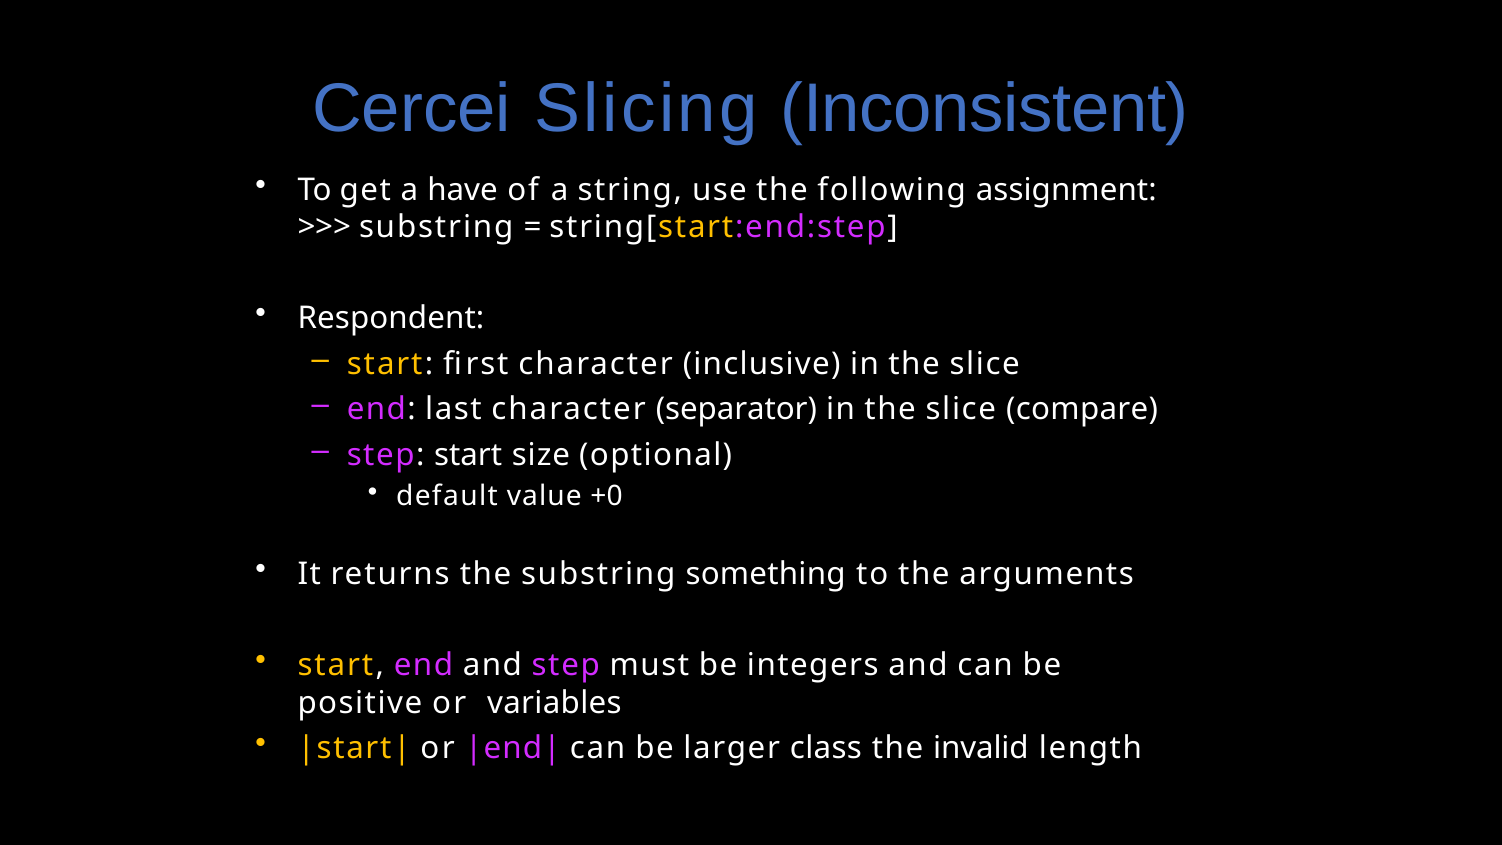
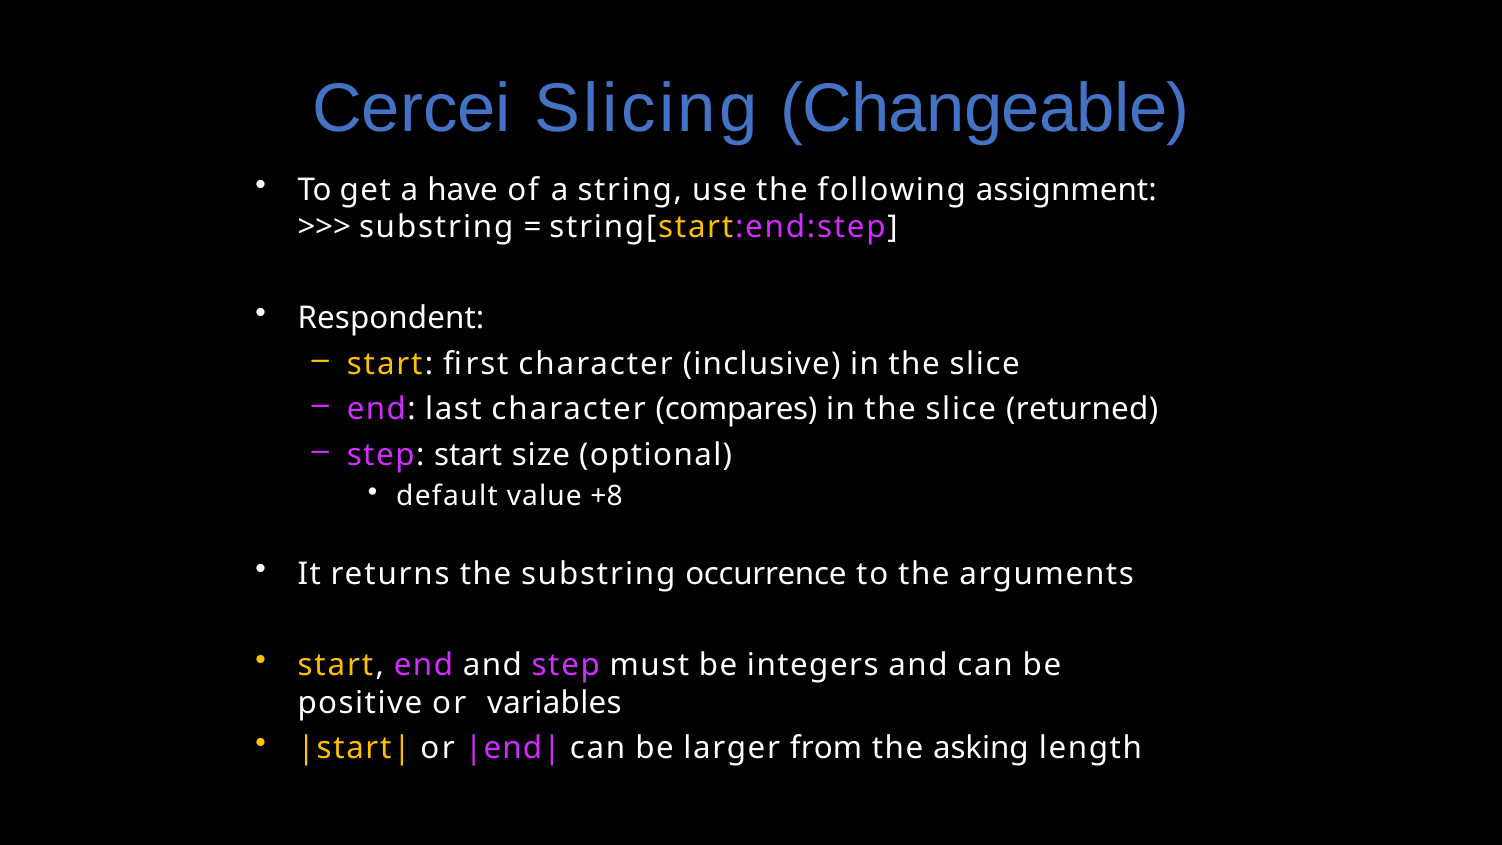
Inconsistent: Inconsistent -> Changeable (985, 108)
separator: separator -> compares (737, 409)
compare: compare -> returned (1082, 409)
+0: +0 -> +8 (607, 497)
something: something -> occurrence (766, 574)
class: class -> from (826, 748)
invalid: invalid -> asking (981, 748)
